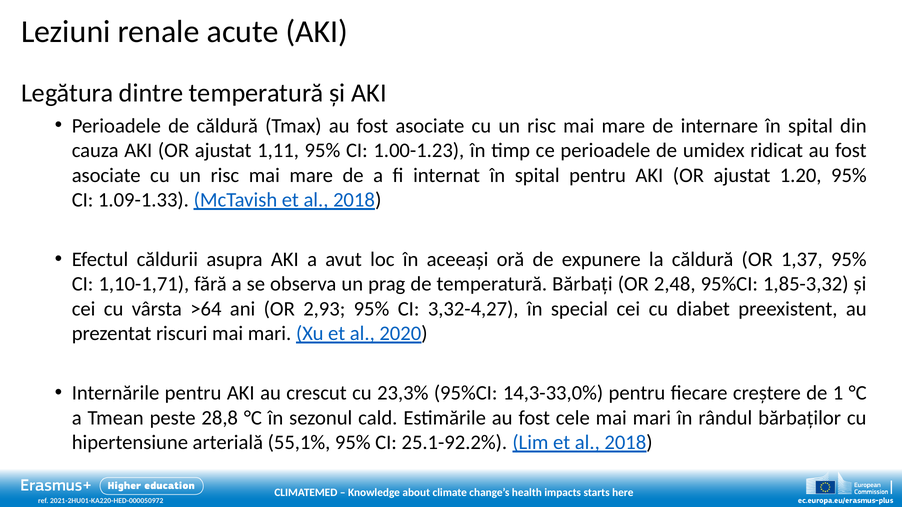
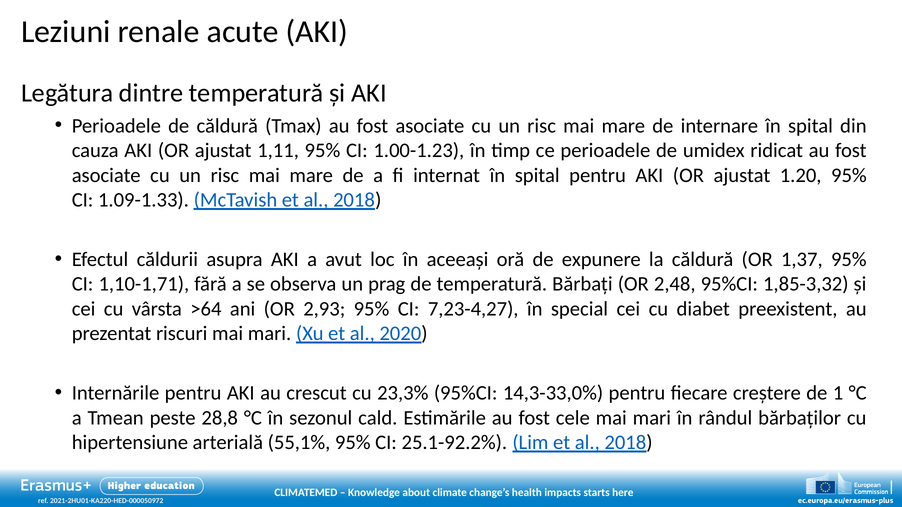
3,32-4,27: 3,32-4,27 -> 7,23-4,27 (473, 309)
